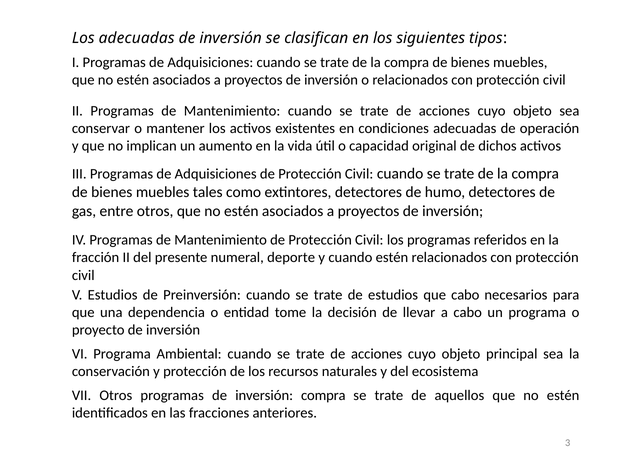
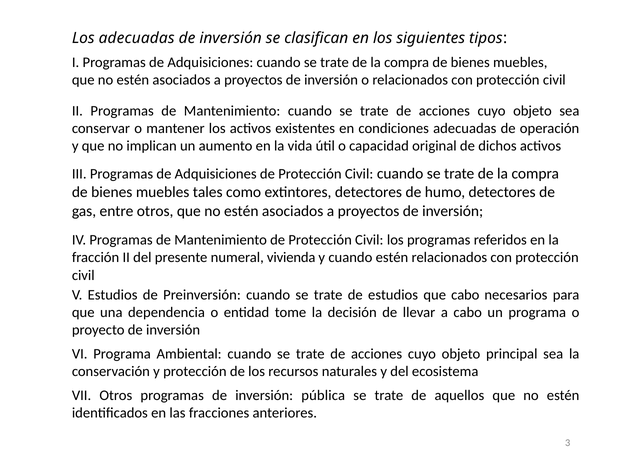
deporte: deporte -> vivienda (291, 258)
inversión compra: compra -> pública (323, 396)
